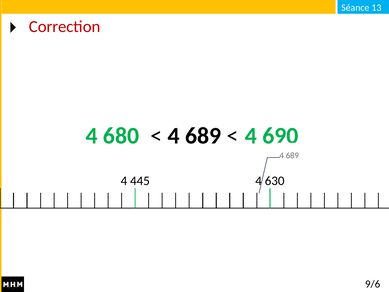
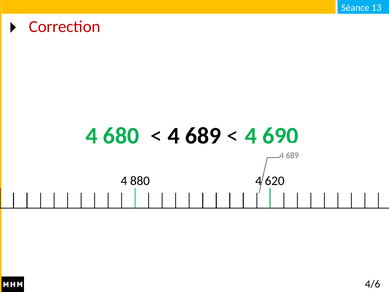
445: 445 -> 880 (140, 181)
630: 630 -> 620 (275, 181)
9/6: 9/6 -> 4/6 (373, 284)
